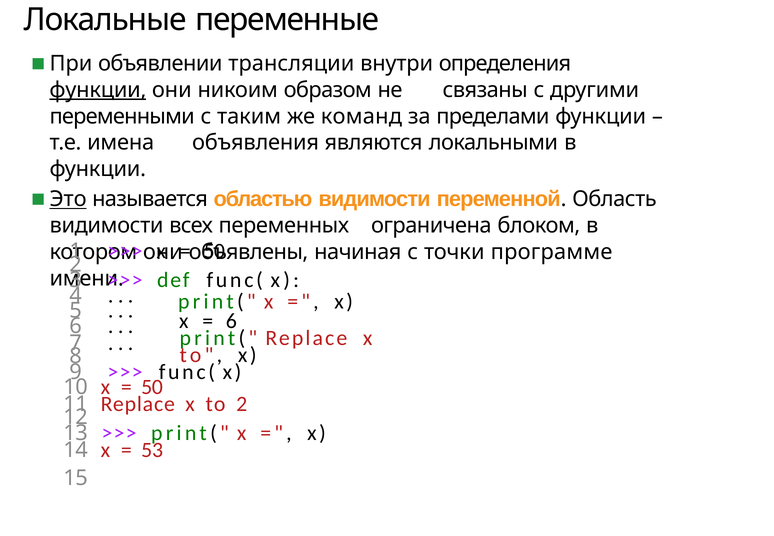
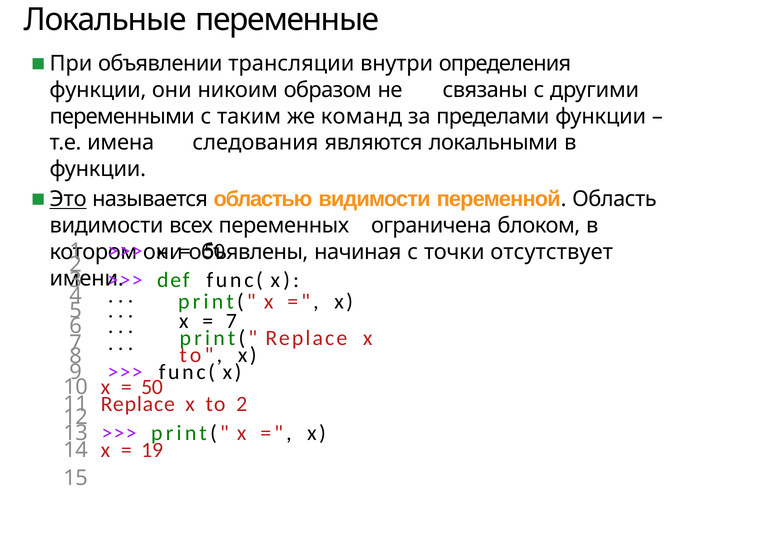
функции underline: present -> none (98, 90)
объявления: объявления -> следования (255, 143)
программе: программе -> отсутствует (552, 252)
6: 6 -> 7 (231, 321)
53: 53 -> 19 (152, 450)
